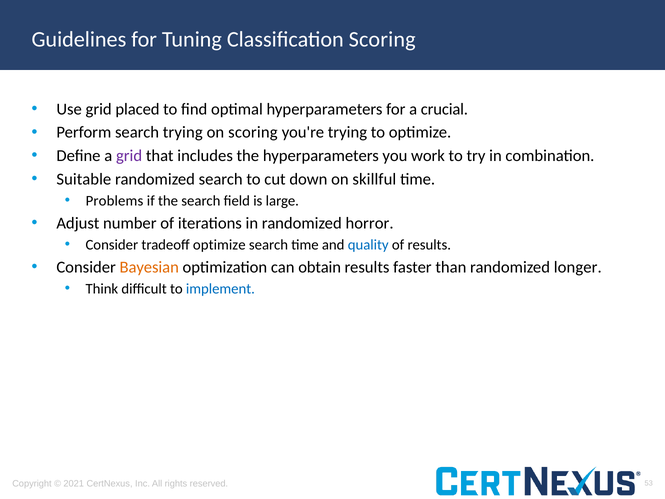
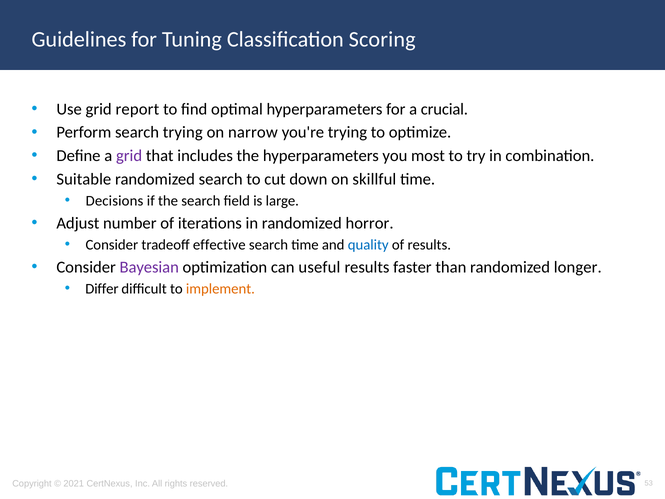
placed: placed -> report (137, 109)
on scoring: scoring -> narrow (253, 132)
work: work -> most (428, 156)
Problems: Problems -> Decisions (114, 201)
tradeoff optimize: optimize -> effective (219, 245)
Bayesian colour: orange -> purple (149, 267)
obtain: obtain -> useful (319, 267)
Think: Think -> Differ (102, 289)
implement colour: blue -> orange (220, 289)
